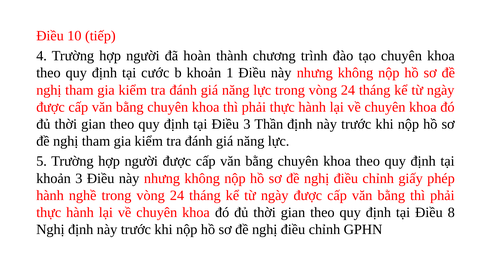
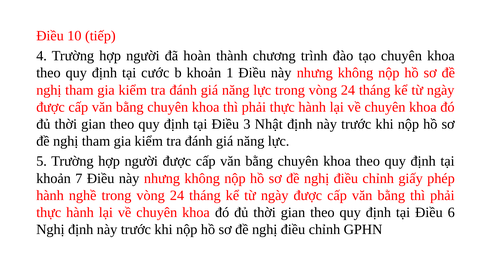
Thần: Thần -> Nhật (269, 124)
khoản 3: 3 -> 7 (79, 178)
Điều 8: 8 -> 6 (451, 212)
